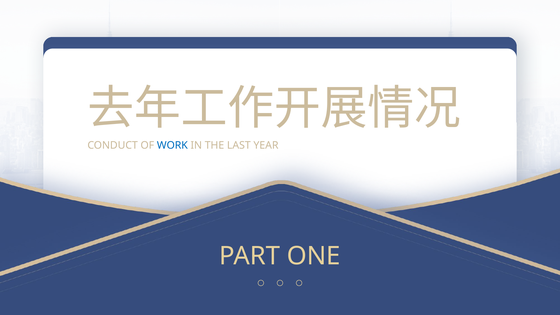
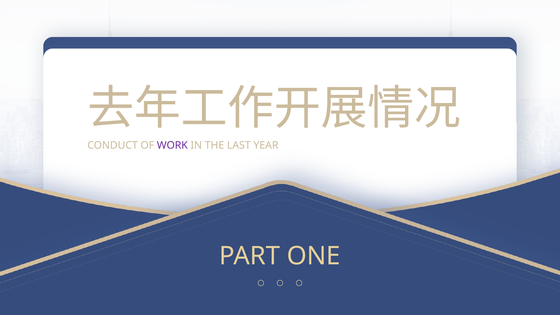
WORK colour: blue -> purple (172, 145)
